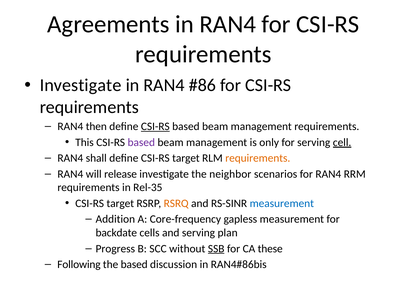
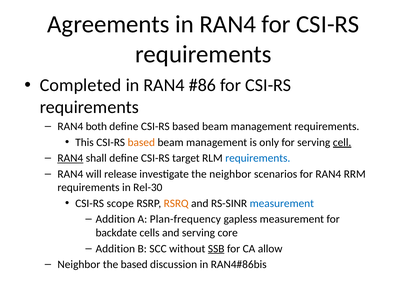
Investigate: Investigate -> Completed (81, 85)
then: then -> both (96, 127)
CSI-RS underline: present -> none (155, 127)
based colour: purple -> orange (141, 142)
RAN4 underline: none -> present (70, 158)
requirements colour: orange -> blue (258, 158)
Rel-35: Rel-35 -> Rel-30 (148, 188)
target: target -> scope (120, 204)
Core-frequency: Core-frequency -> Plan-frequency (185, 219)
plan: plan -> core (228, 233)
Progress: Progress -> Addition (115, 249)
these: these -> allow (270, 249)
Following: Following -> Neighbor (79, 265)
